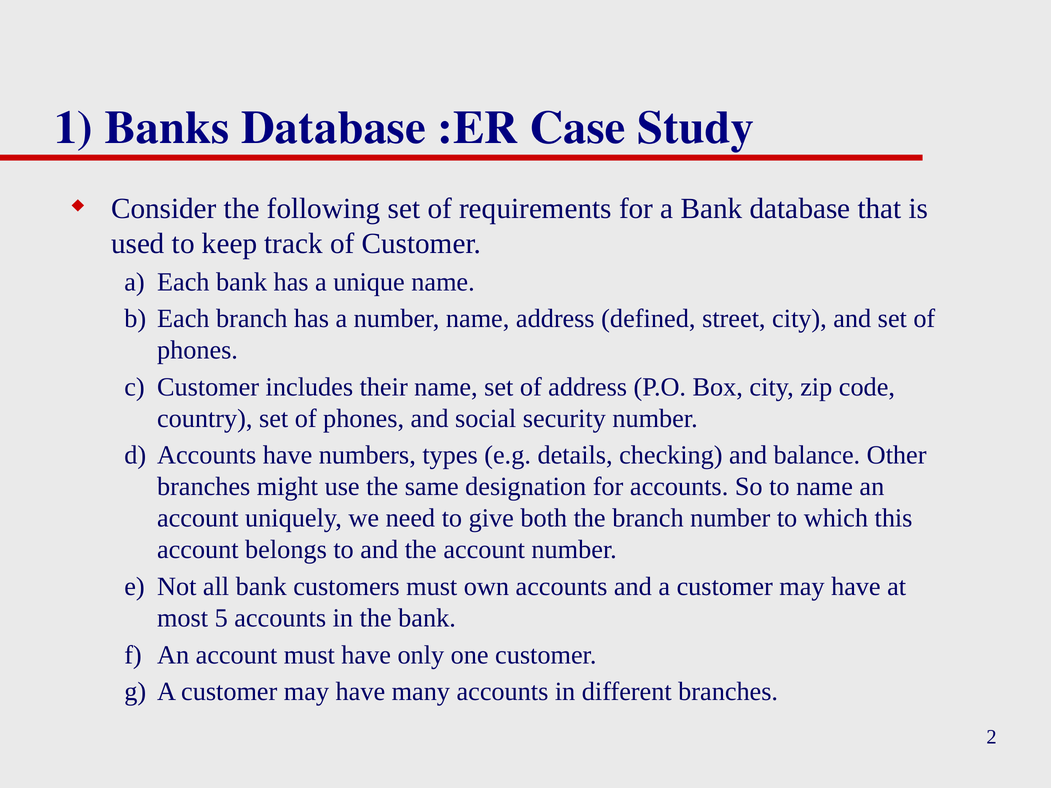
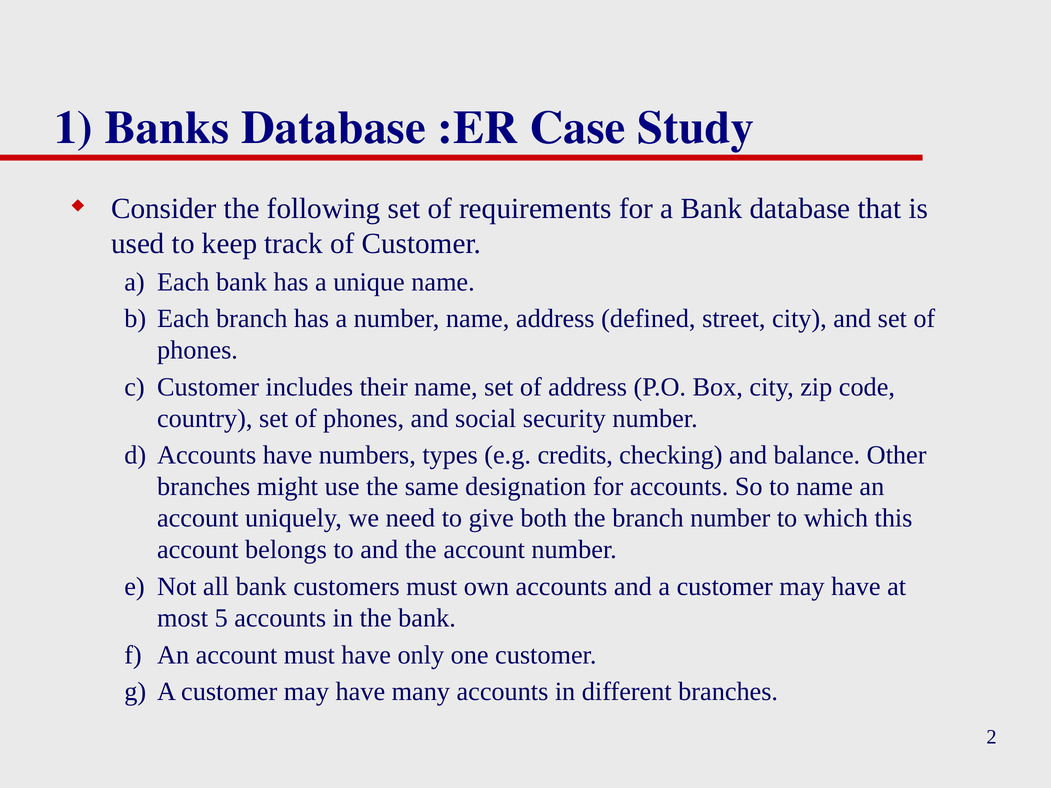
details: details -> credits (575, 455)
